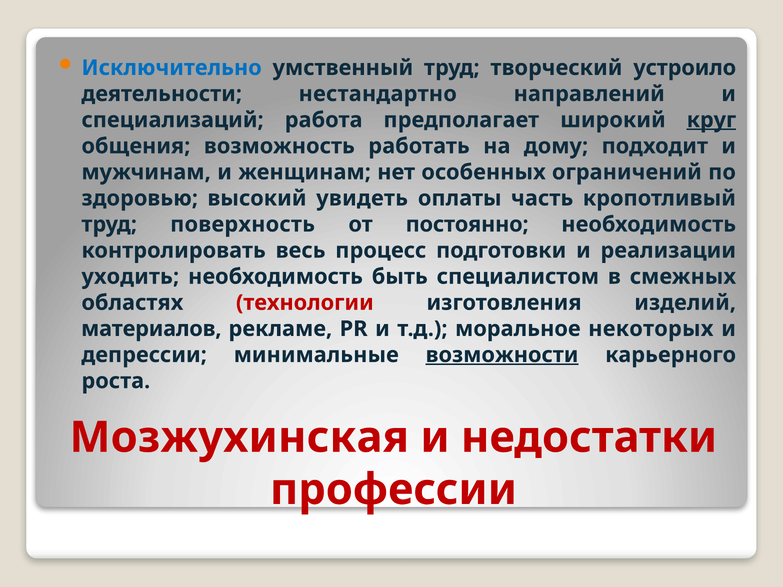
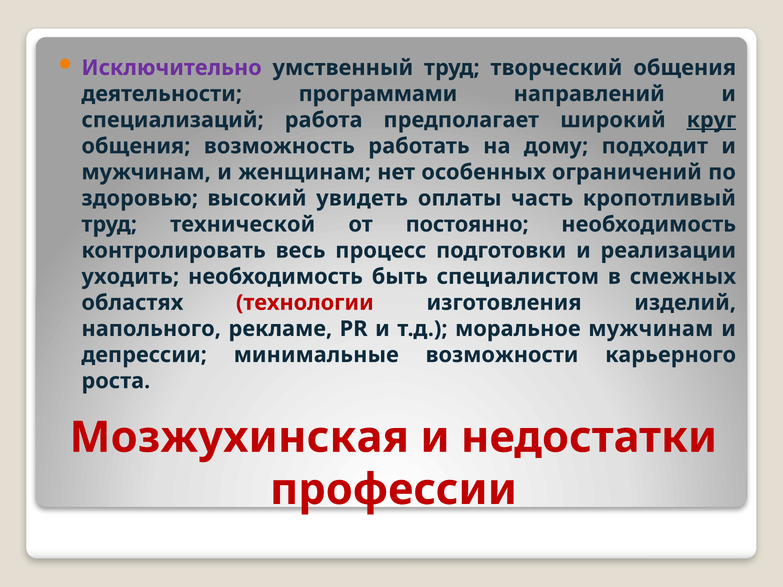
Исключительно colour: blue -> purple (172, 68)
творческий устроило: устроило -> общения (685, 68)
нестандартно: нестандартно -> программами (378, 94)
поверхность: поверхность -> технической (243, 224)
материалов: материалов -> напольного (151, 329)
моральное некоторых: некоторых -> мужчинам (651, 329)
возможности underline: present -> none (502, 355)
